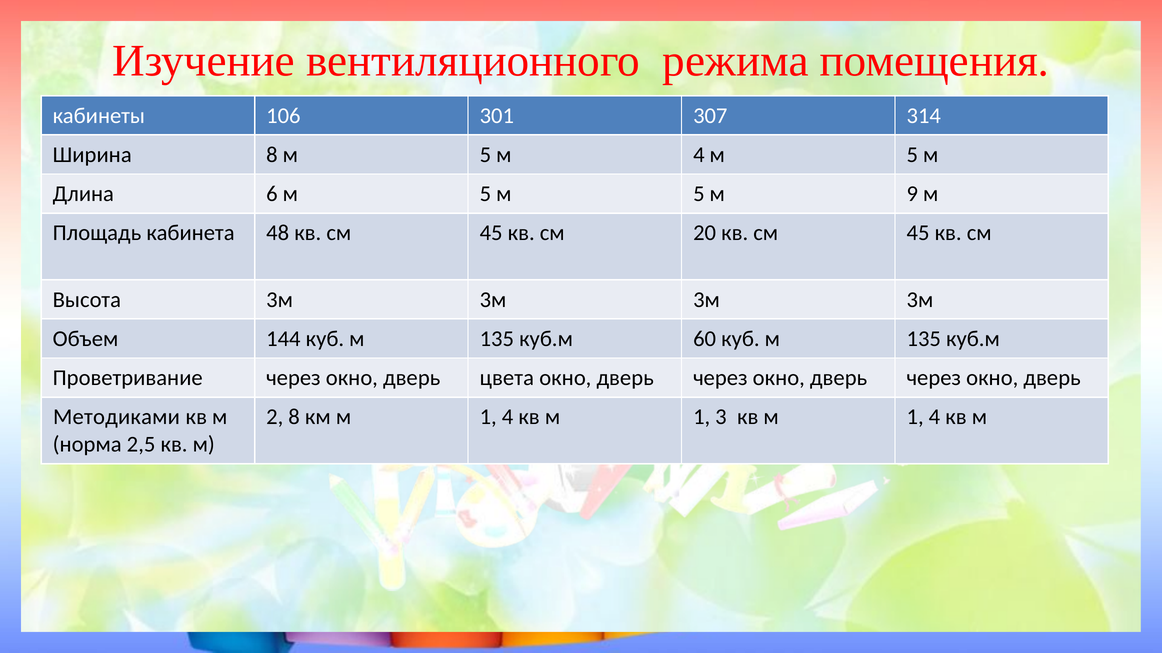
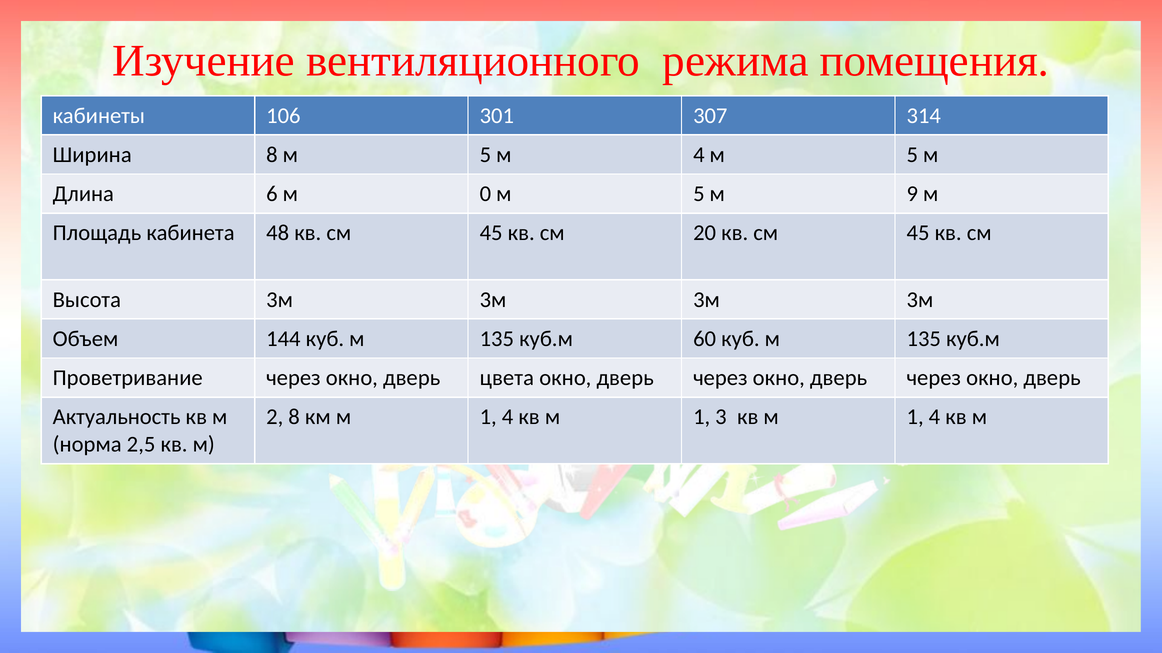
6 м 5: 5 -> 0 (485, 194)
Методиками: Методиками -> Актуальность (117, 417)
